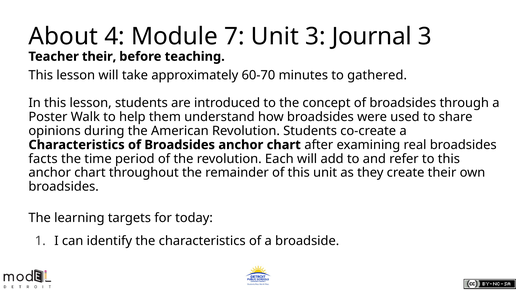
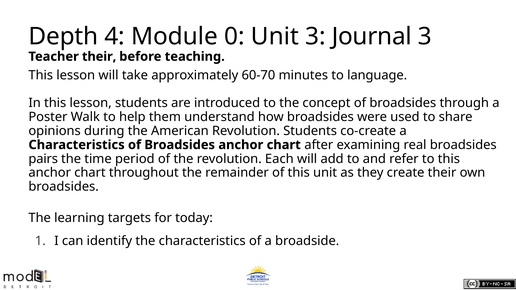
About: About -> Depth (63, 36)
7: 7 -> 0 (234, 36)
gathered: gathered -> language (377, 75)
facts: facts -> pairs (43, 159)
